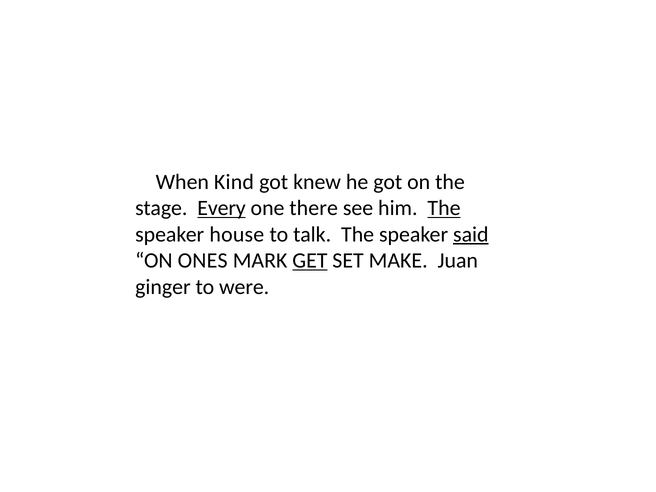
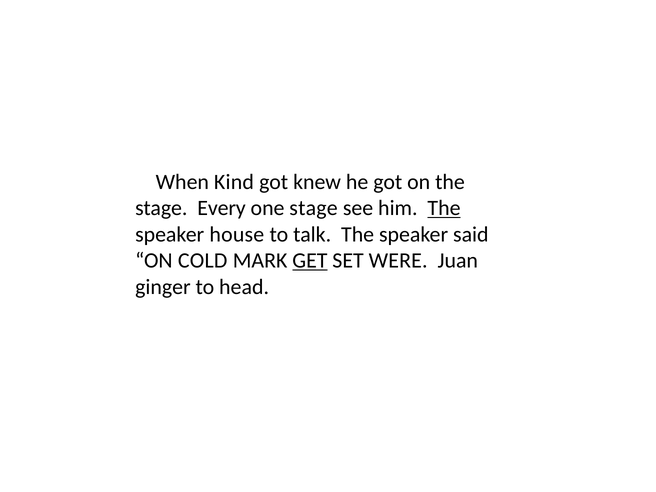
Every underline: present -> none (222, 208)
one there: there -> stage (314, 208)
said underline: present -> none (471, 234)
ONES: ONES -> COLD (203, 261)
MAKE: MAKE -> WERE (398, 261)
were: were -> head (244, 287)
